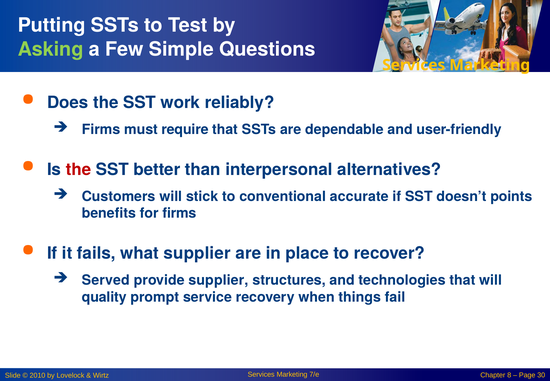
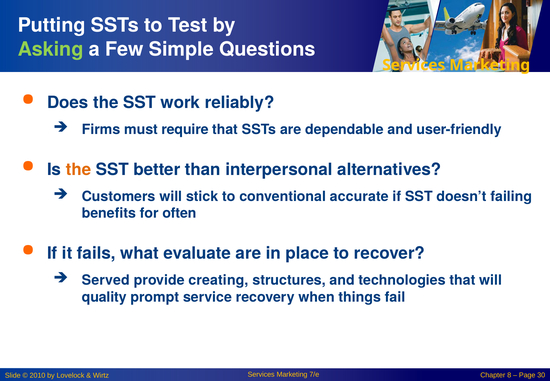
the colour: red -> orange (78, 169)
points: points -> failing (511, 196)
for firms: firms -> often (179, 213)
what supplier: supplier -> evaluate (197, 253)
provide supplier: supplier -> creating (219, 280)
